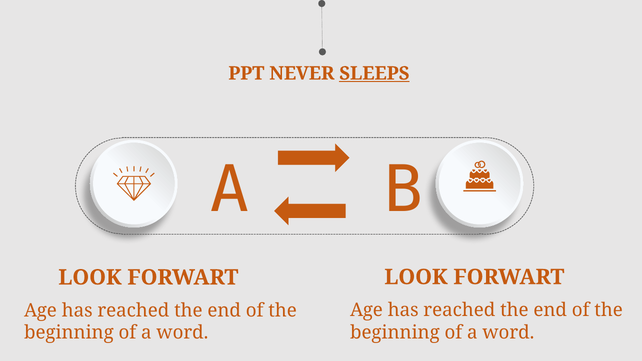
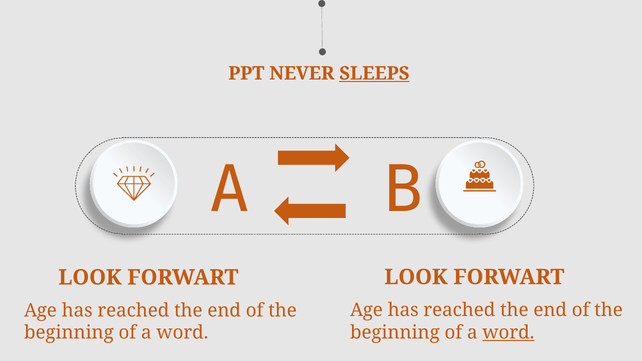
word underline: none -> present (508, 333)
